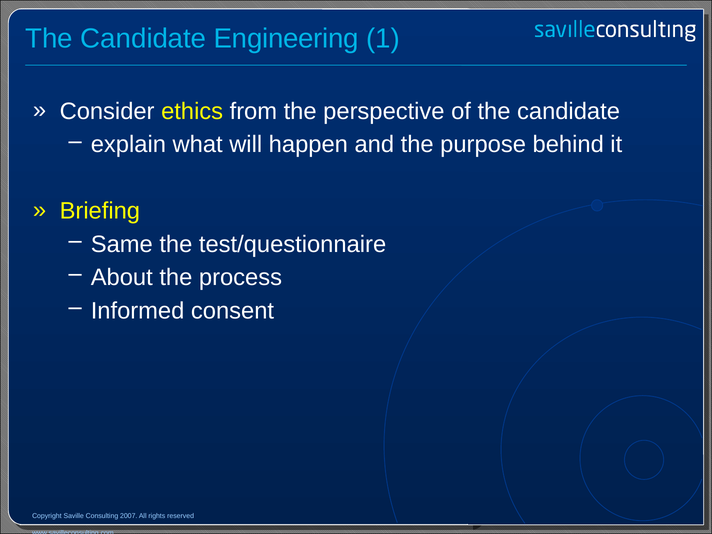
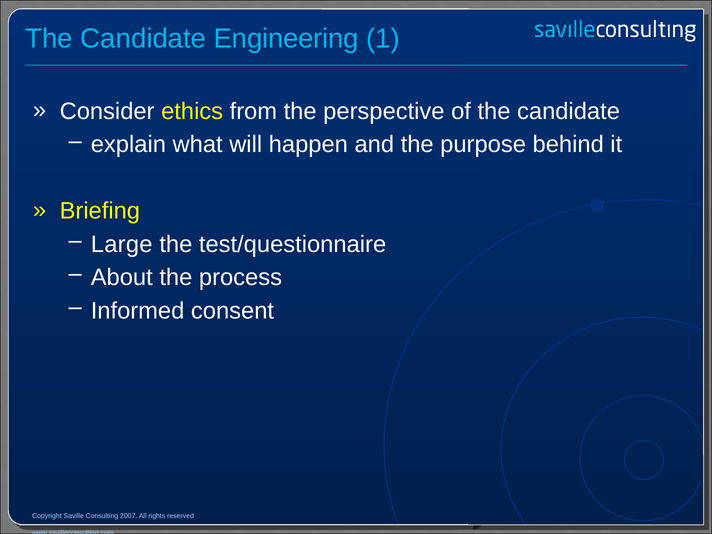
Same: Same -> Large (122, 244)
